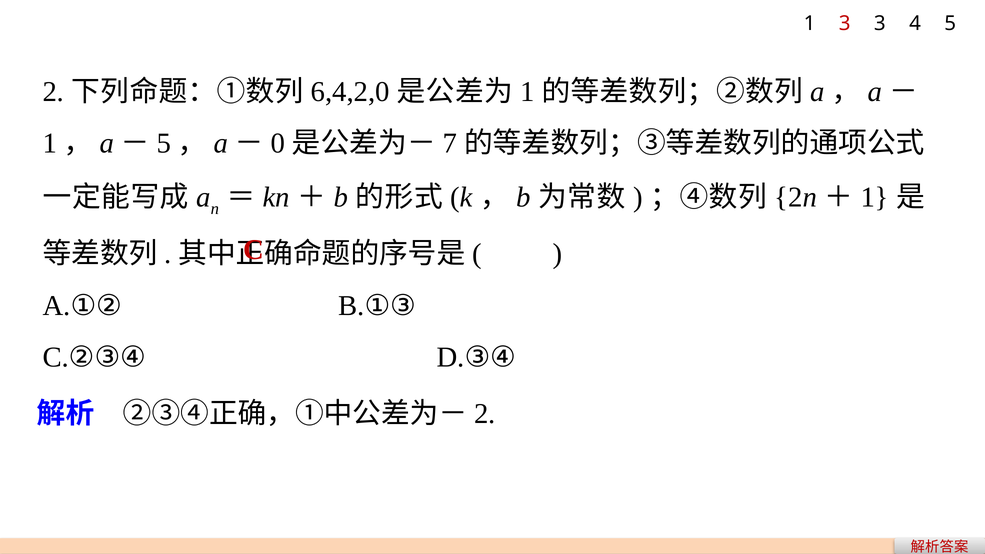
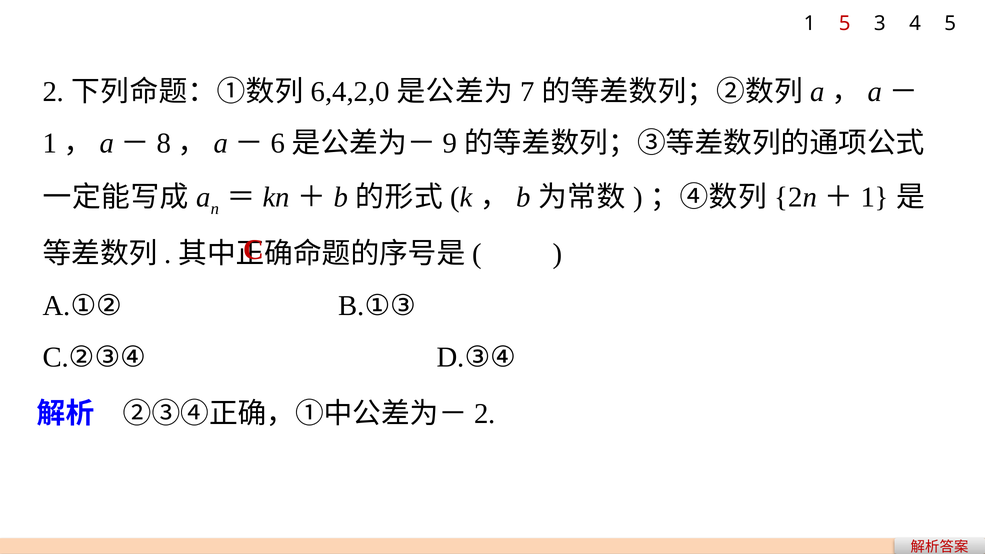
1 3: 3 -> 5 (845, 23)
1: 1 -> 7 (527, 92)
5: 5 -> 8 (164, 143)
0: 0 -> 6 (278, 143)
7: 7 -> 9 (450, 143)
